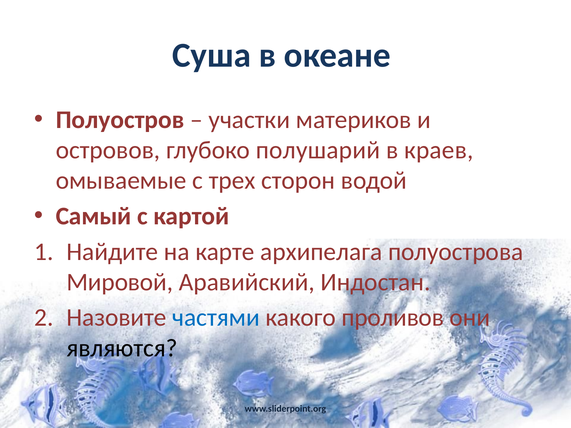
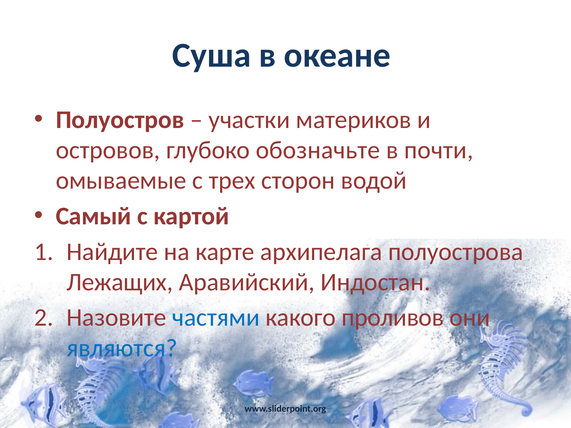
полушарий: полушарий -> обозначьте (318, 150)
краев: краев -> почти (439, 150)
Мировой: Мировой -> Лежащих (120, 282)
являются colour: black -> blue (122, 348)
